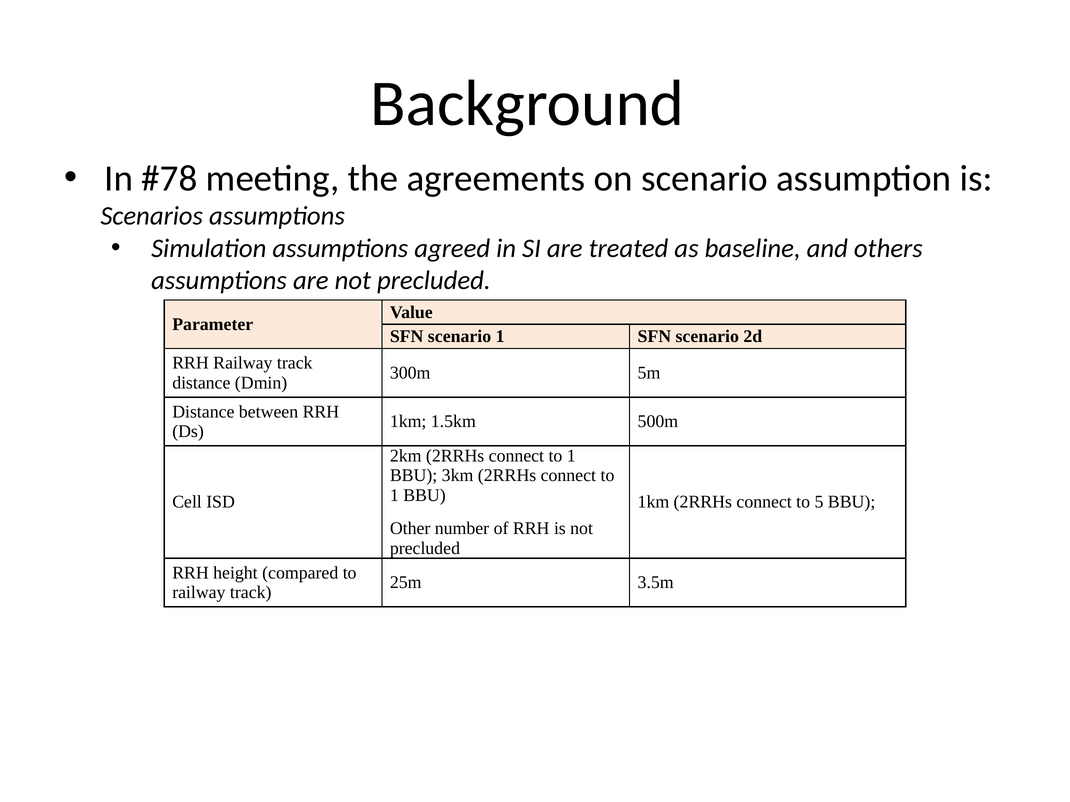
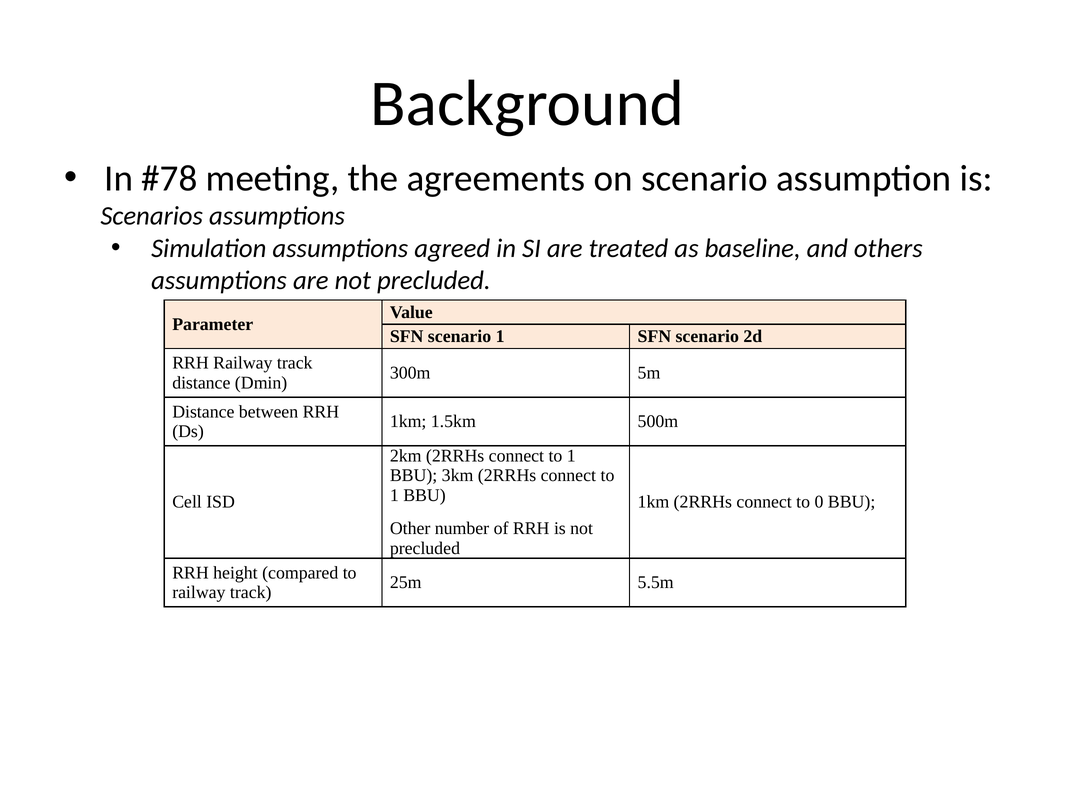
5: 5 -> 0 (819, 502)
3.5m: 3.5m -> 5.5m (656, 583)
